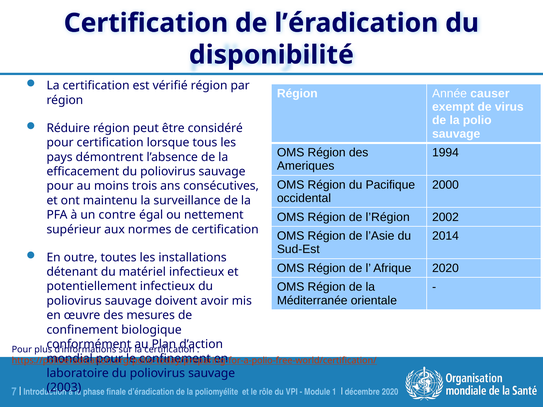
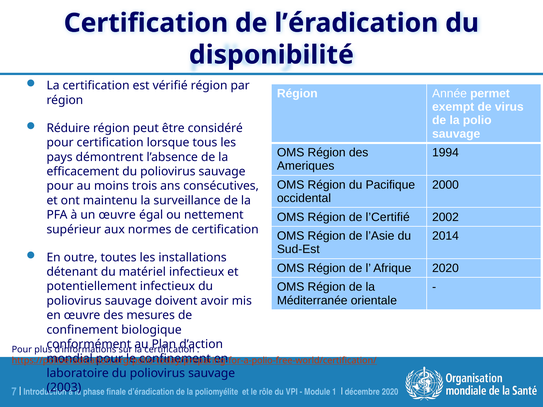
causer: causer -> permet (490, 94)
l’Région: l’Région -> l’Certifié (388, 217)
un contre: contre -> œuvre (117, 215)
